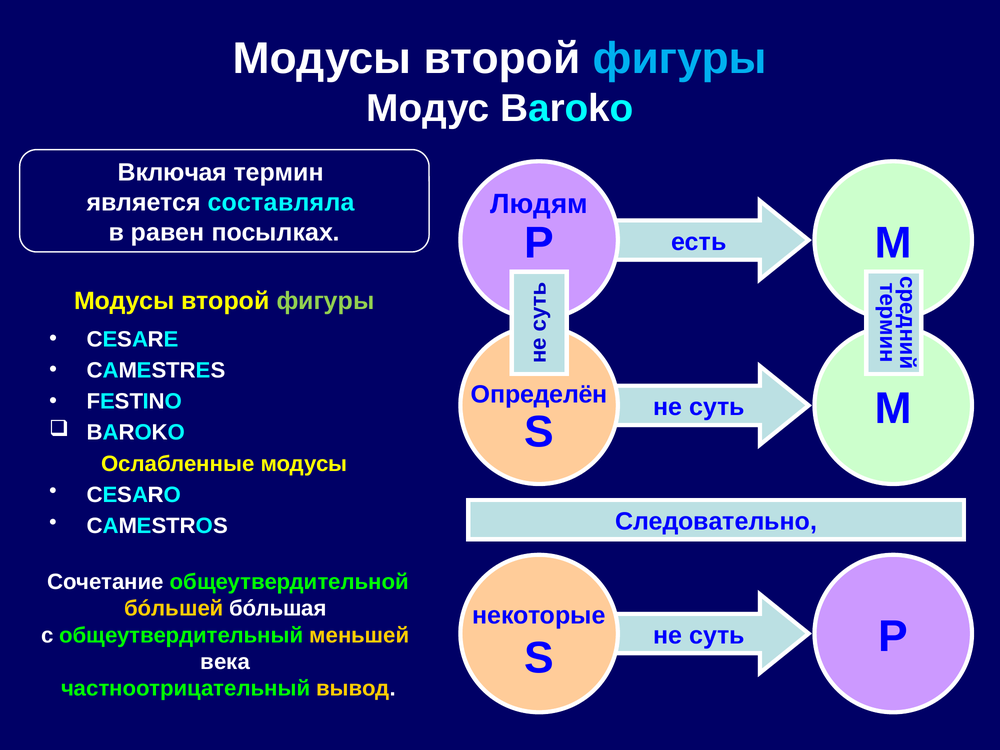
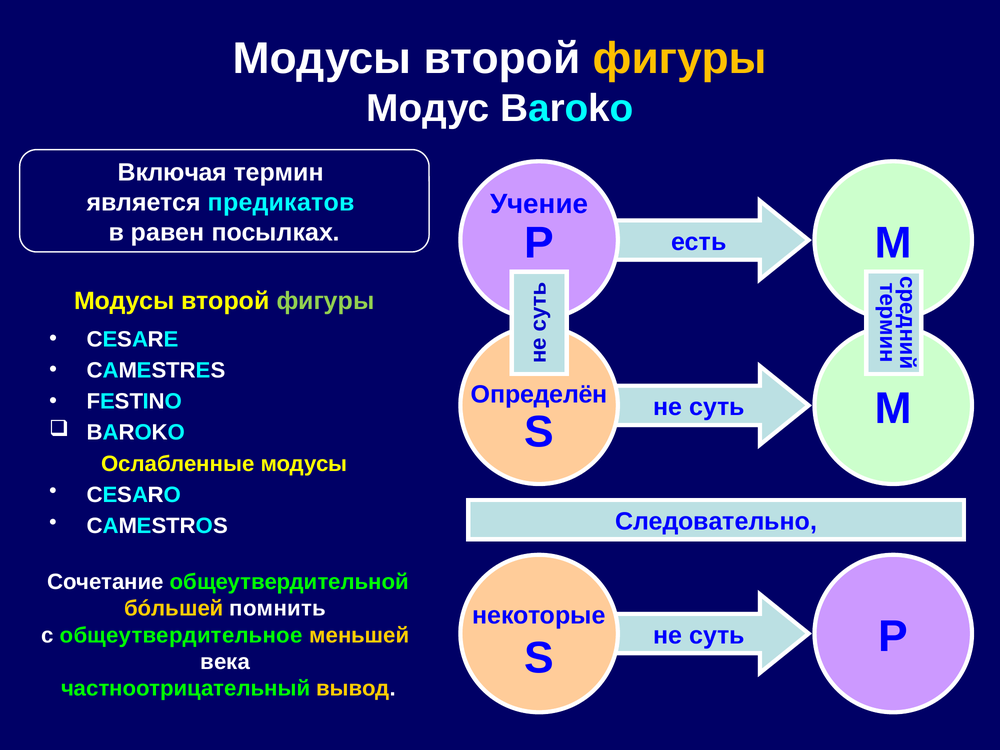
фигуры colour: light blue -> yellow (680, 59)
составляла: составляла -> предикатов (281, 202)
Людям: Людям -> Учение (539, 204)
бóльшая: бóльшая -> помнить (278, 609)
общеутвердительный: общеутвердительный -> общеутвердительное (181, 635)
